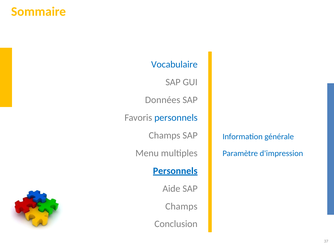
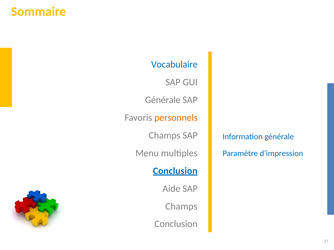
Données: Données -> Générale (163, 100)
personnels colour: blue -> orange (176, 118)
Personnels: Personnels -> Conclusion (175, 171)
